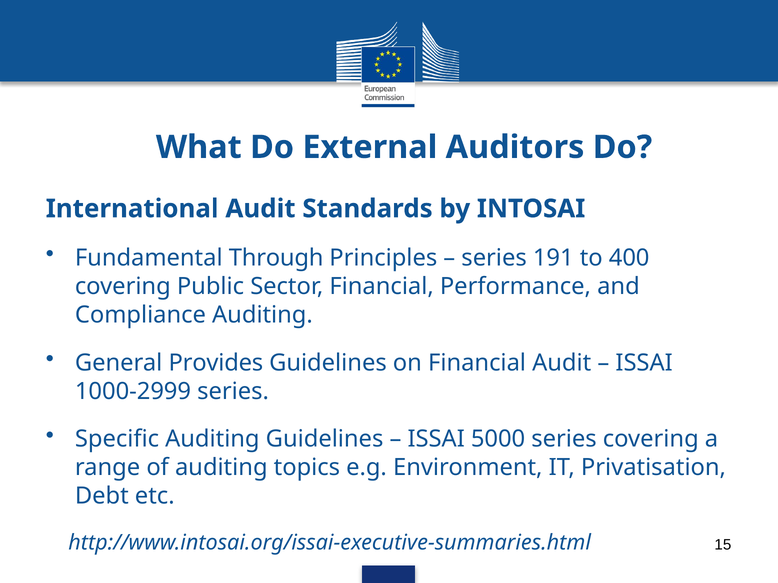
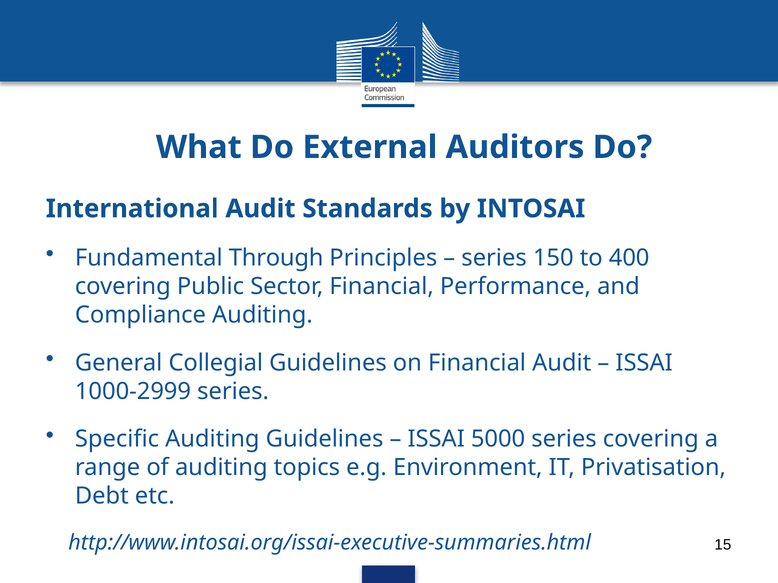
191: 191 -> 150 (553, 258)
Provides: Provides -> Collegial (216, 363)
